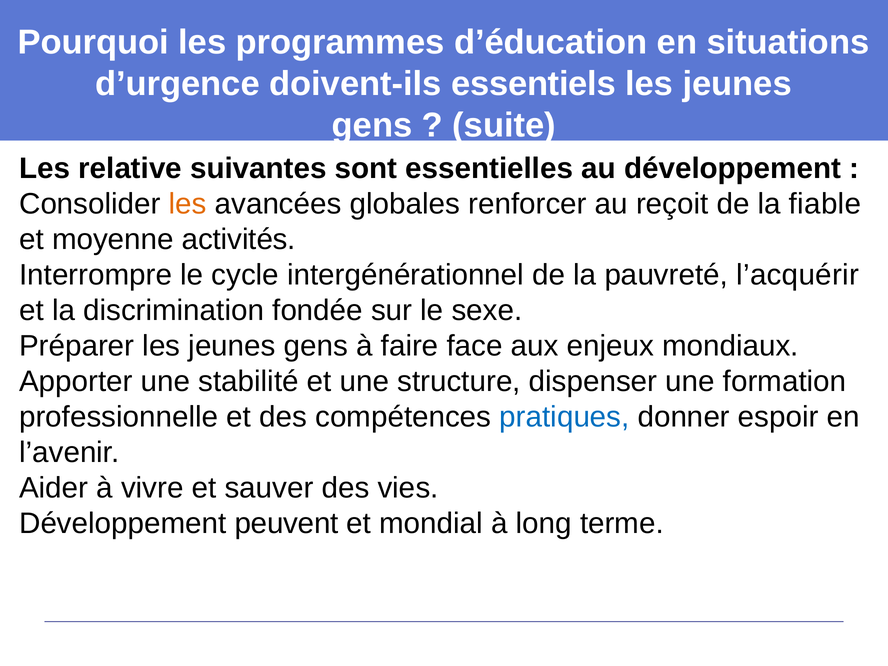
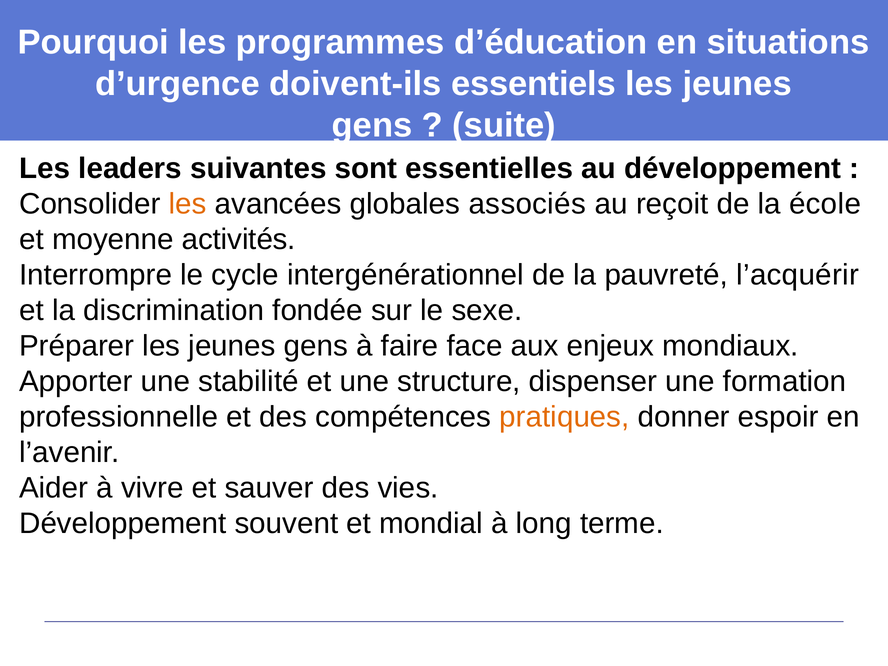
relative: relative -> leaders (130, 168)
renforcer: renforcer -> associés (527, 204)
fiable: fiable -> école (825, 204)
pratiques colour: blue -> orange (564, 417)
peuvent: peuvent -> souvent (286, 524)
